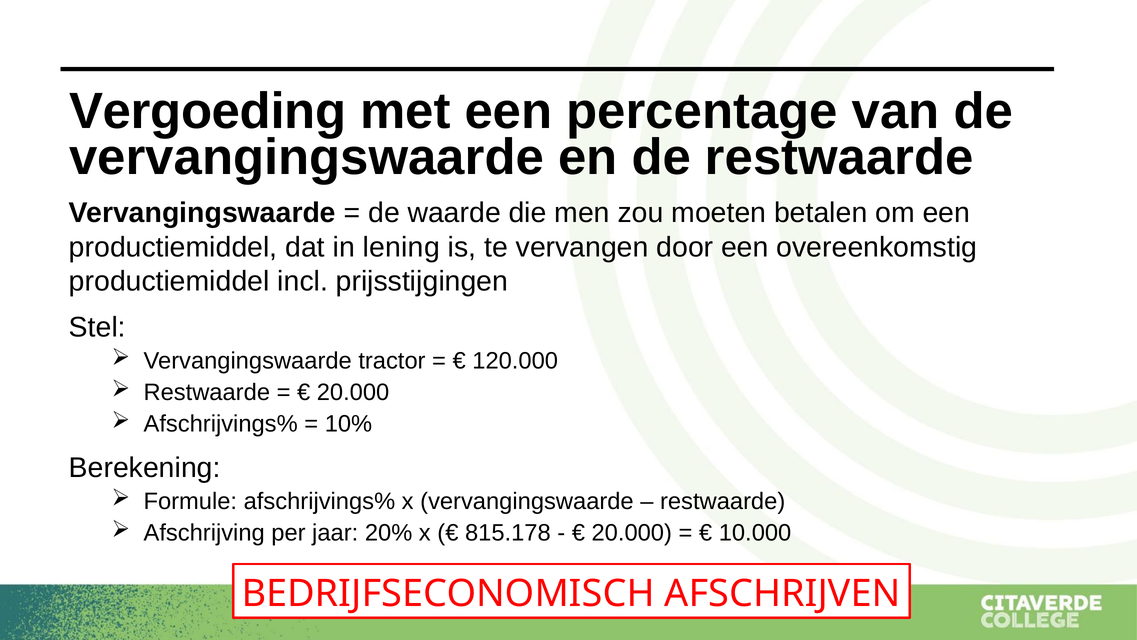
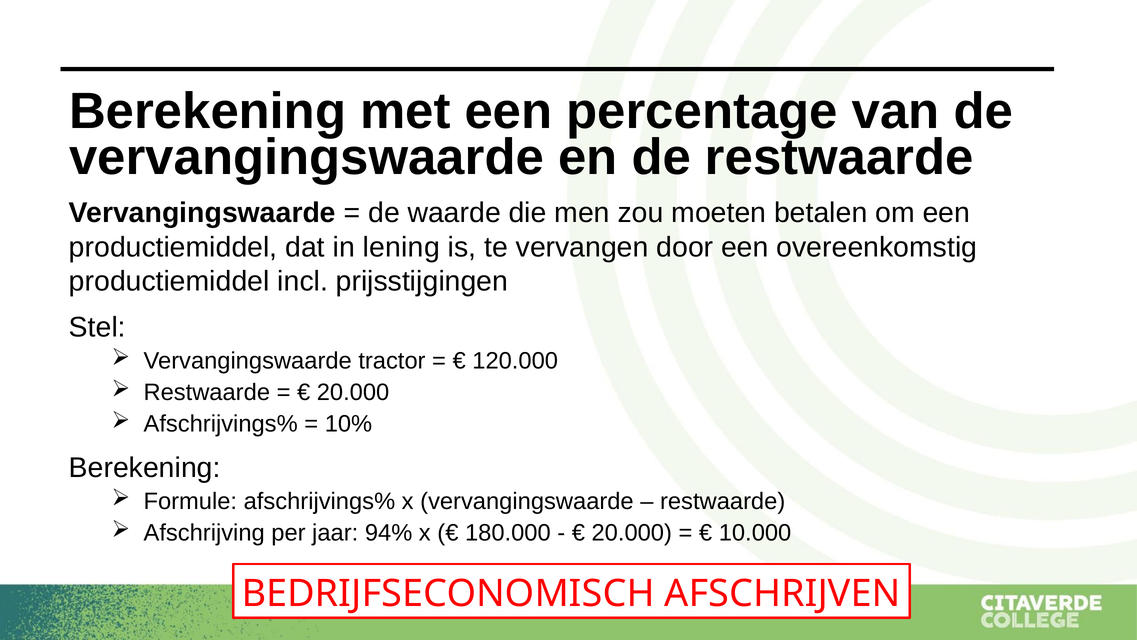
Vergoeding: Vergoeding -> Berekening (208, 111)
20%: 20% -> 94% (389, 533)
815.178: 815.178 -> 180.000 (508, 533)
